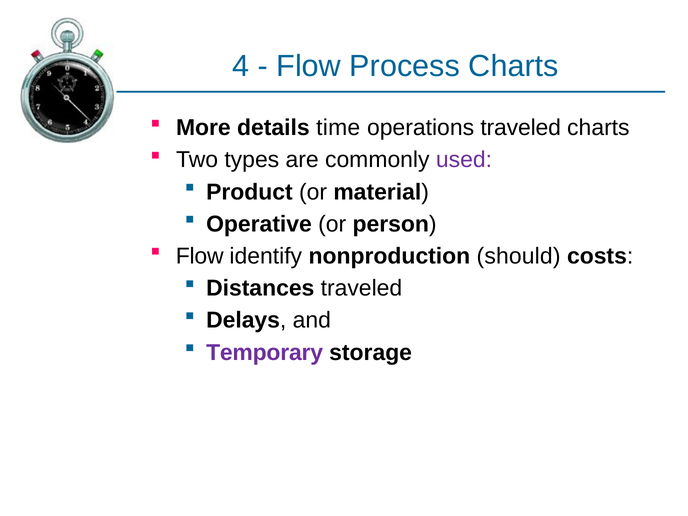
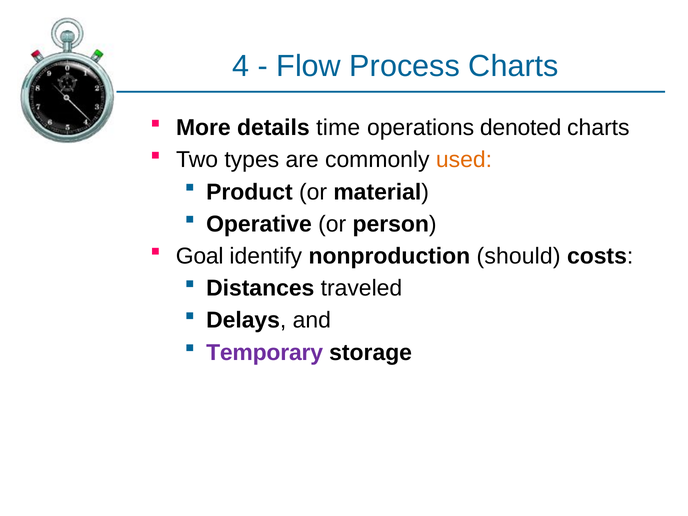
operations traveled: traveled -> denoted (521, 128)
used colour: purple -> orange (464, 160)
Flow: Flow -> Goal (200, 256)
